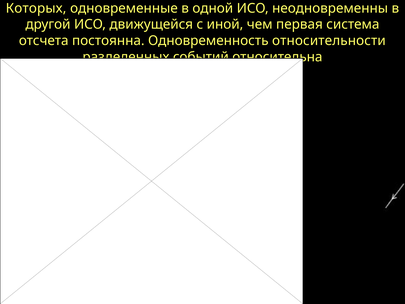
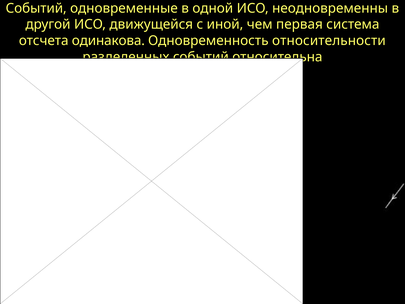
Которых: Которых -> Событий (36, 8)
постоянна: постоянна -> одинакова (108, 41)
